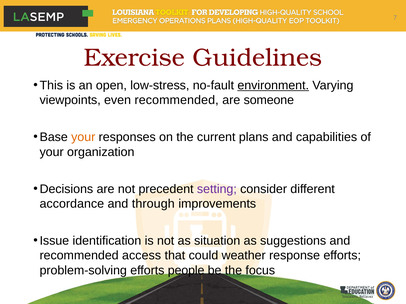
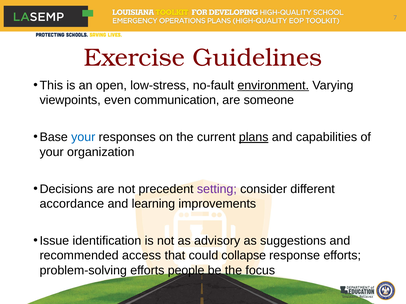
even recommended: recommended -> communication (177, 100)
your colour: orange -> blue (83, 137)
plans underline: none -> present (254, 137)
through: through -> learning (153, 204)
situation: situation -> advisory (217, 241)
weather: weather -> collapse (244, 256)
